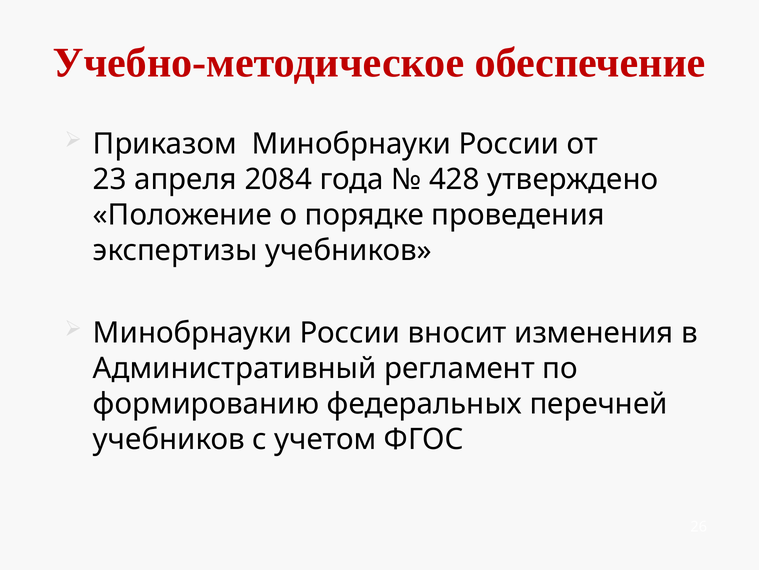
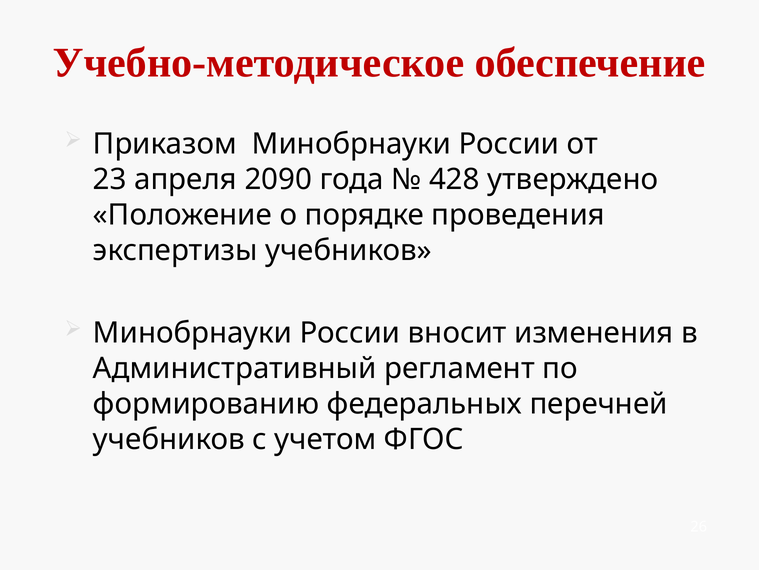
2084: 2084 -> 2090 (278, 179)
